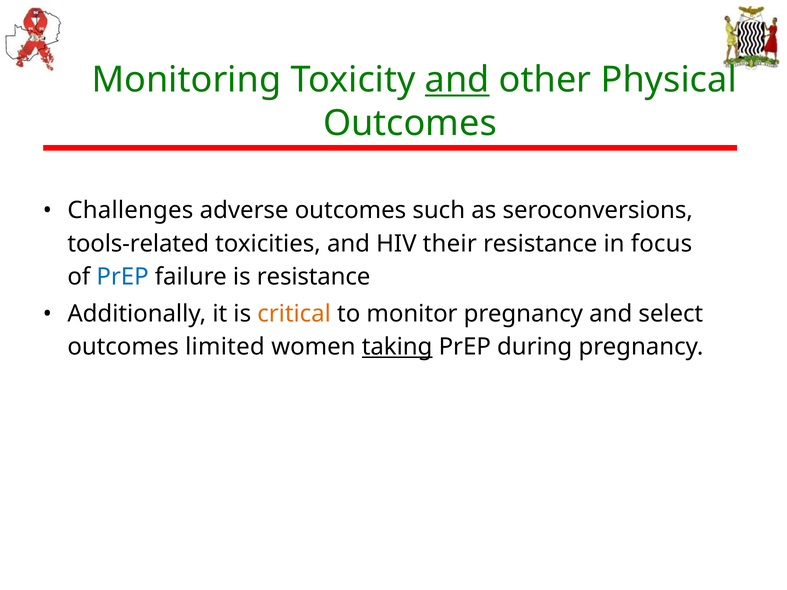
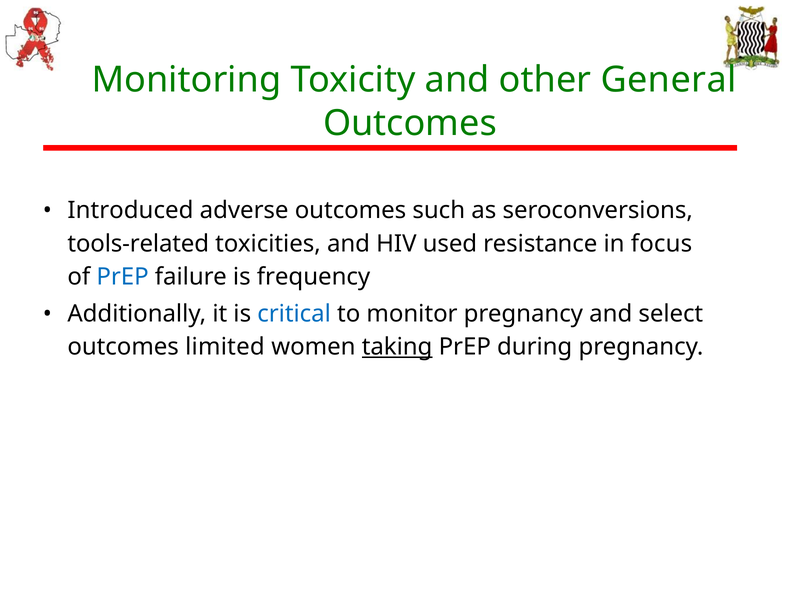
and underline: present -> none (457, 80)
Physical: Physical -> General (669, 80)
Challenges: Challenges -> Introduced (130, 211)
their: their -> used (450, 244)
is resistance: resistance -> frequency (314, 277)
critical colour: orange -> blue (294, 314)
